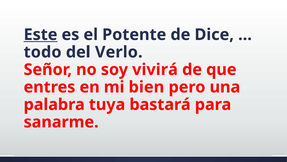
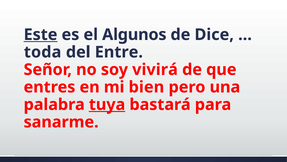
Potente: Potente -> Algunos (134, 35)
todo: todo -> toda (43, 52)
Verlo: Verlo -> Entre (119, 52)
tuya underline: none -> present (107, 104)
